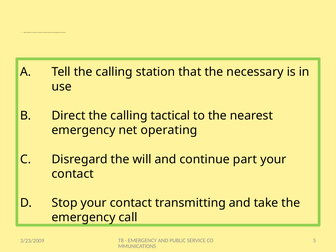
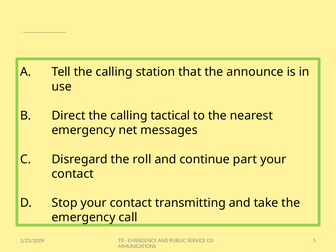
necessary: necessary -> announce (255, 72)
operating: operating -> messages (169, 130)
will: will -> roll (142, 159)
